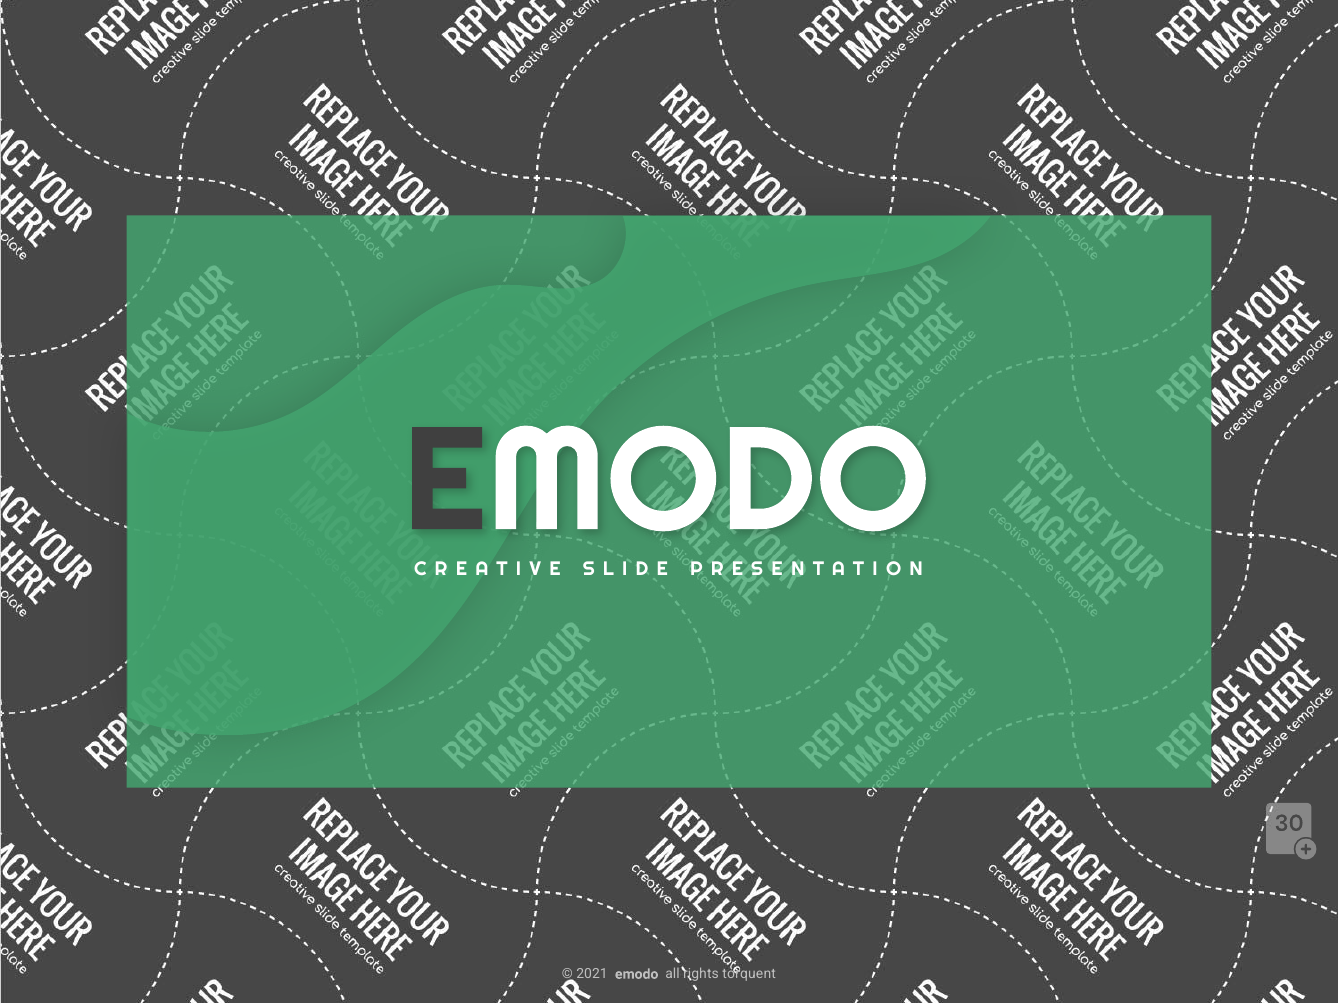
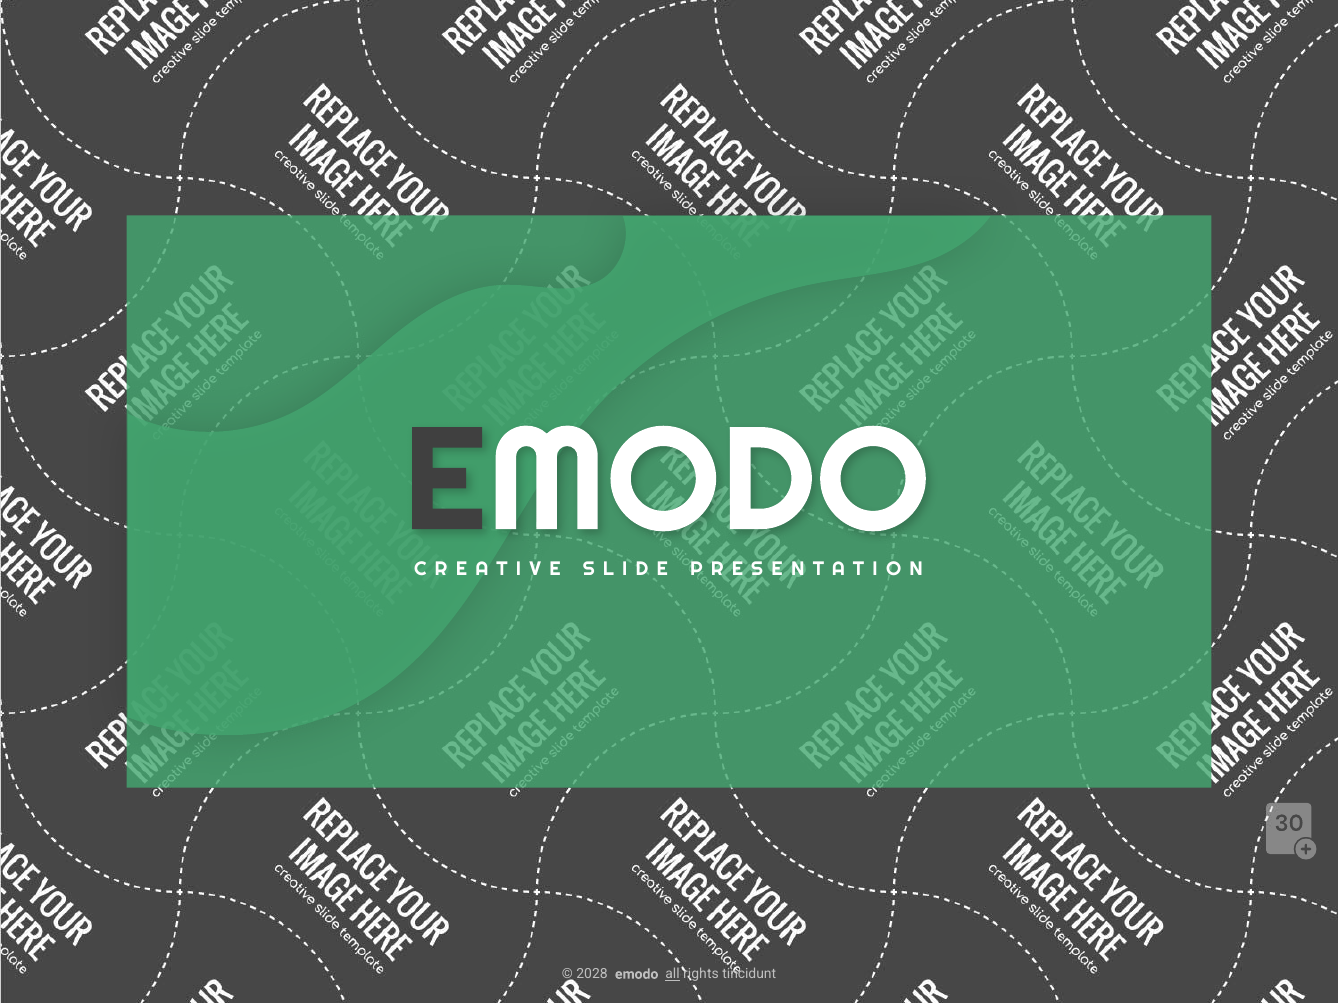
2021: 2021 -> 2028 (592, 975)
all underline: none -> present (673, 975)
torquent: torquent -> tincidunt (749, 975)
